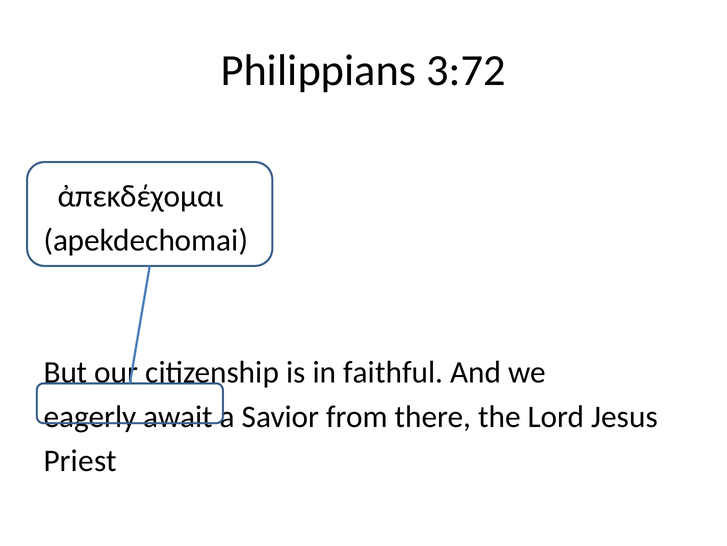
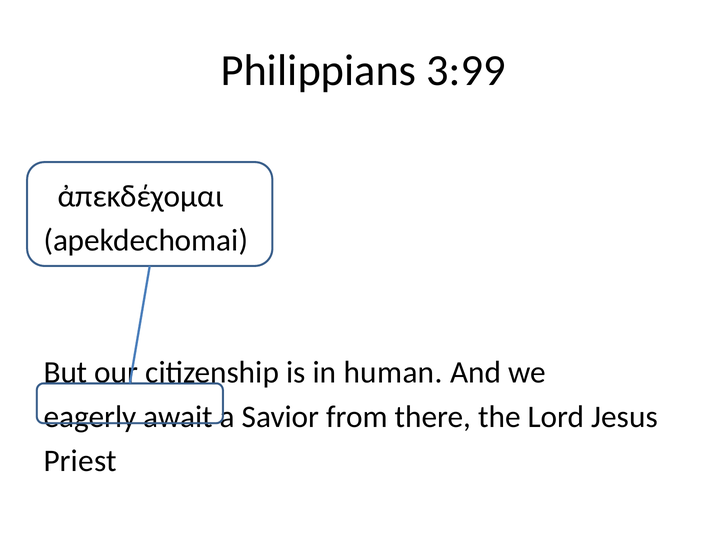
3:72: 3:72 -> 3:99 (466, 70)
faithful: faithful -> human (393, 372)
